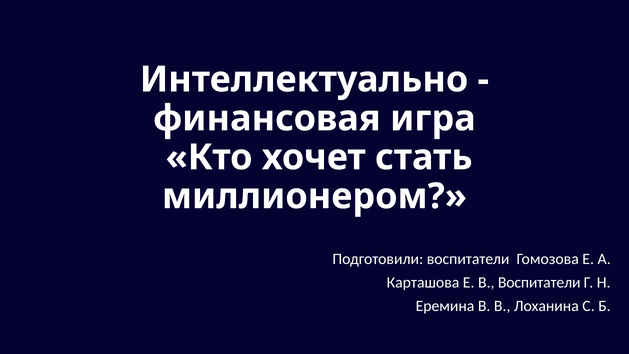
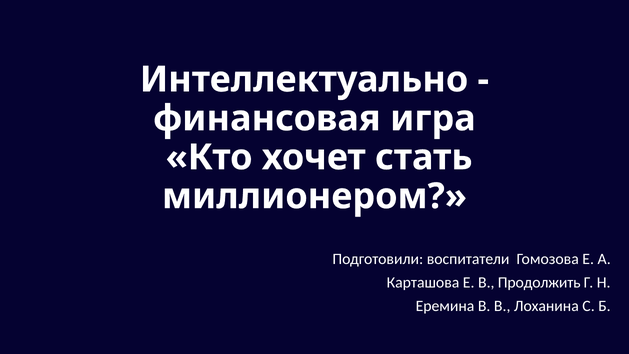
В Воспитатели: Воспитатели -> Продолжить (539, 282)
